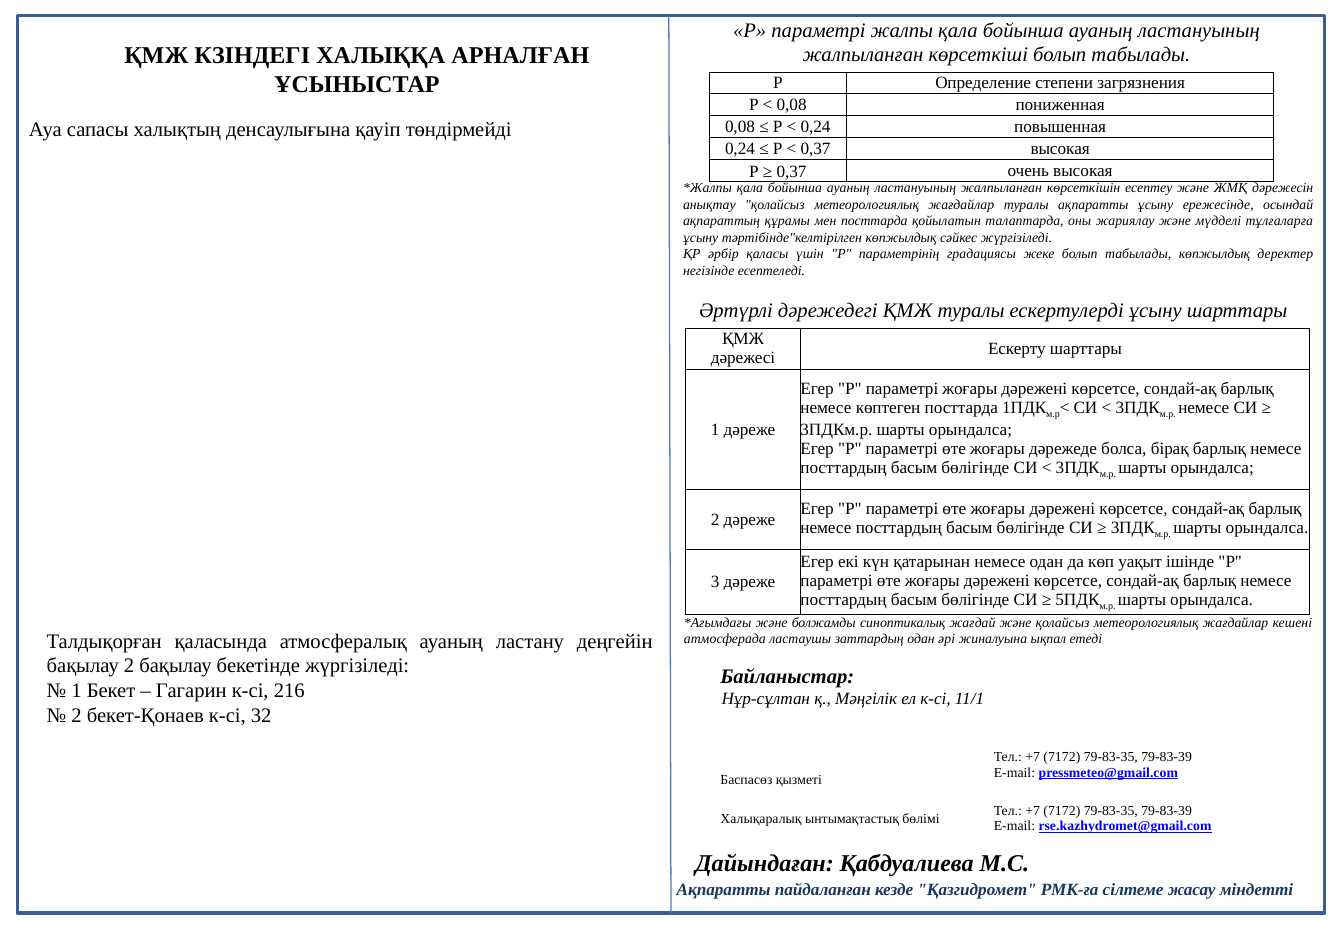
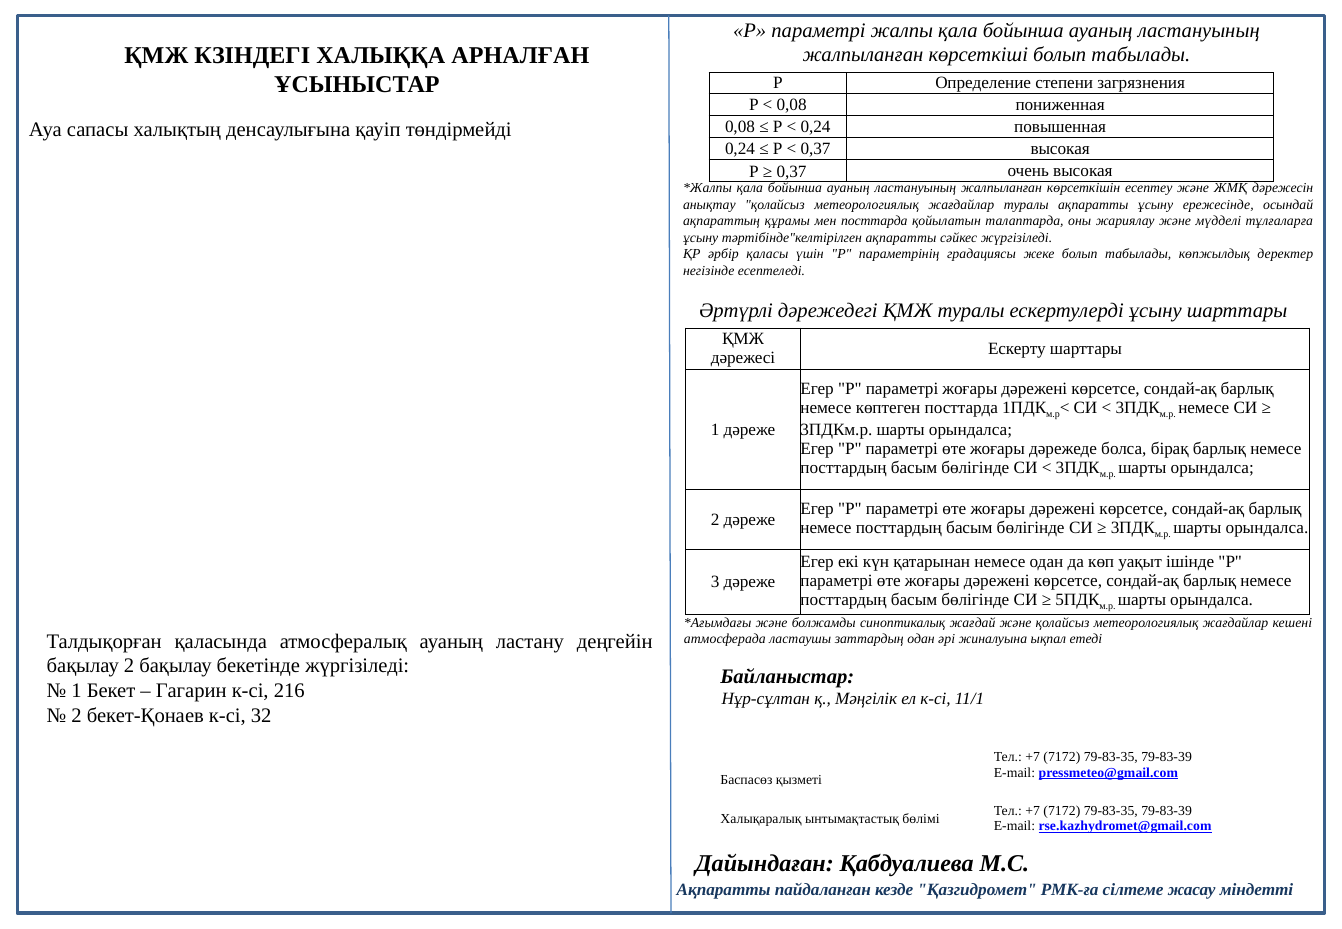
тәртібінде"келтірілген көпжылдық: көпжылдық -> ақпаратты (901, 238)
